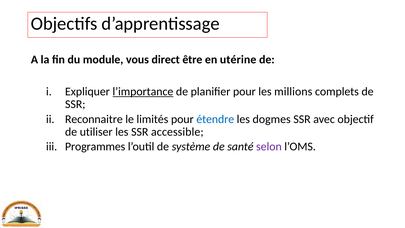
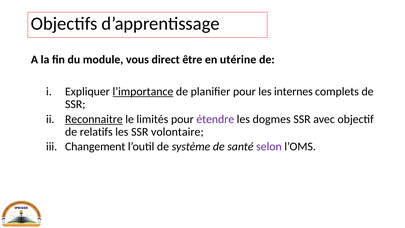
millions: millions -> internes (293, 91)
Reconnaitre underline: none -> present (94, 119)
étendre colour: blue -> purple (215, 119)
utiliser: utiliser -> relatifs (96, 132)
accessible: accessible -> volontaire (177, 132)
Programmes: Programmes -> Changement (95, 147)
